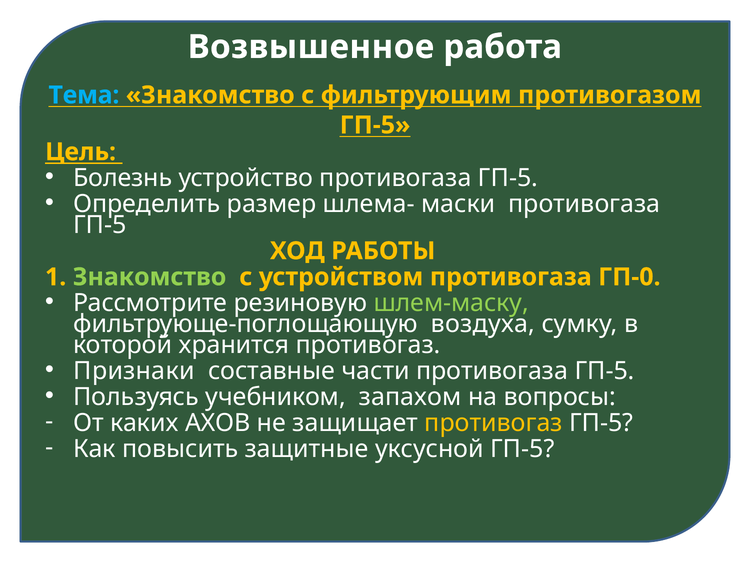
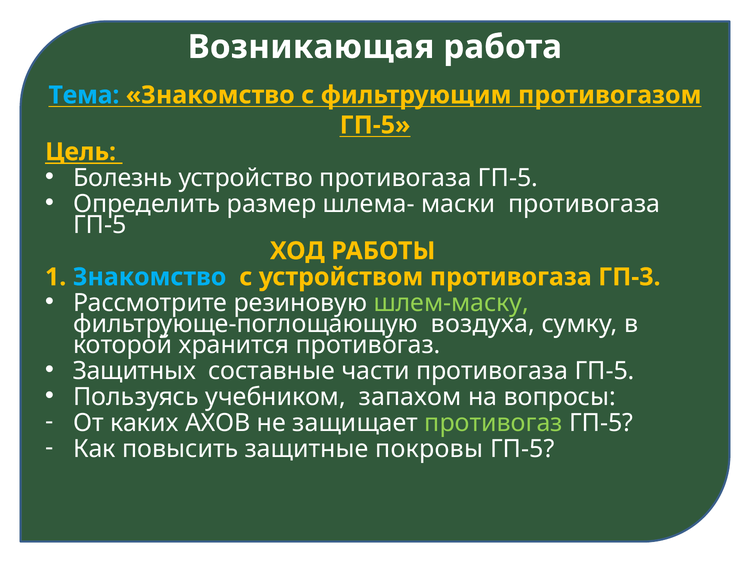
Возвышенное: Возвышенное -> Возникающая (311, 47)
Знакомство colour: light green -> light blue (150, 277)
ГП-0: ГП-0 -> ГП-3 (629, 277)
Признаки: Признаки -> Защитных (134, 371)
противогаз colour: yellow -> light green (494, 423)
уксусной: уксусной -> покровы (429, 449)
